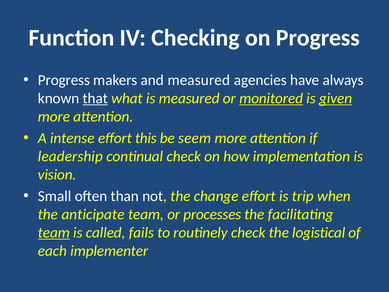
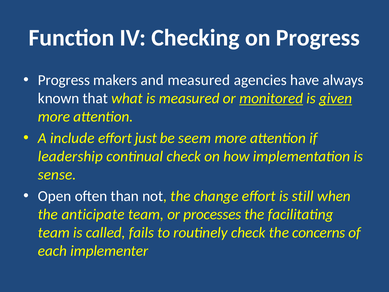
that underline: present -> none (95, 98)
intense: intense -> include (72, 138)
this: this -> just (146, 138)
vision: vision -> sense (57, 174)
Small: Small -> Open (55, 196)
trip: trip -> still (303, 196)
team underline: present -> none (54, 232)
logistical: logistical -> concerns (319, 232)
